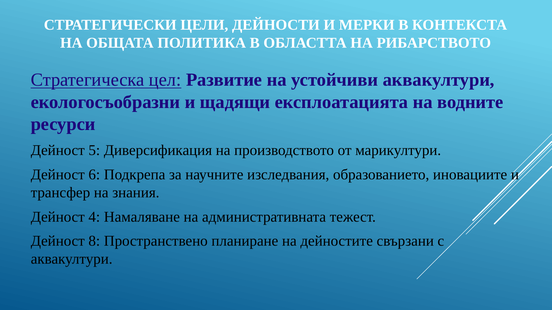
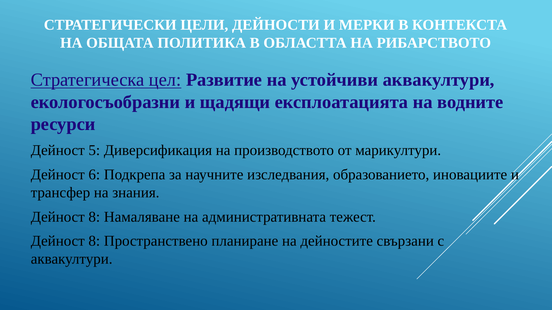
4: 4 -> 8 (94, 217)
